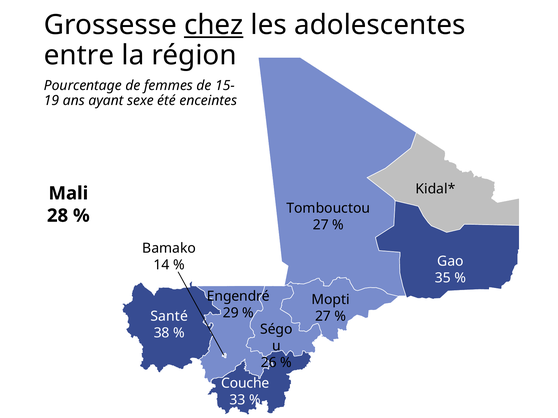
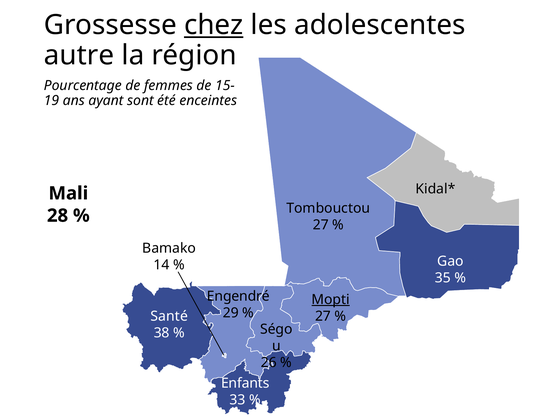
entre: entre -> autre (79, 55)
sexe: sexe -> sont (140, 101)
Mopti underline: none -> present (331, 300)
Couche: Couche -> Enfants (245, 384)
